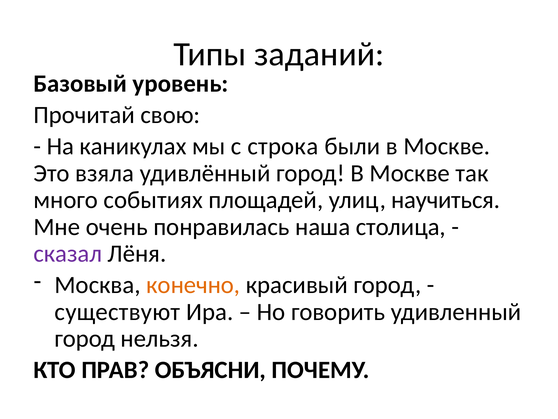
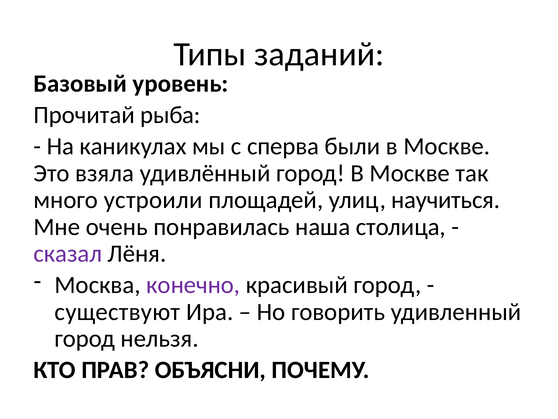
свою: свою -> рыба (170, 115)
строка: строка -> сперва (283, 146)
событиях: событиях -> устроили (153, 200)
конечно colour: orange -> purple (193, 285)
